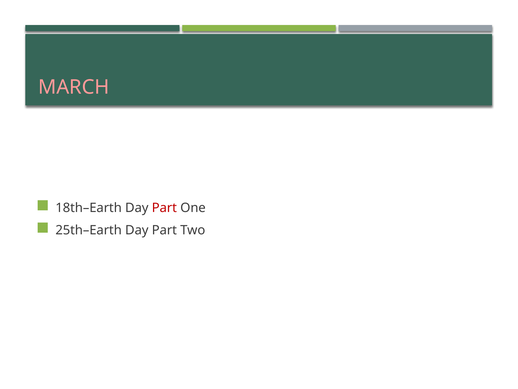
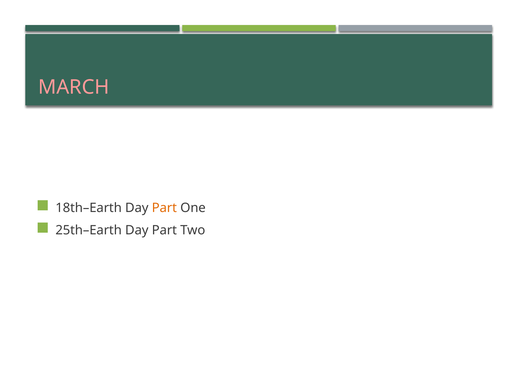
Part colour: red -> orange (164, 207)
